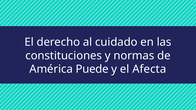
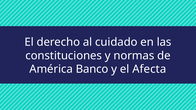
Puede: Puede -> Banco (92, 69)
